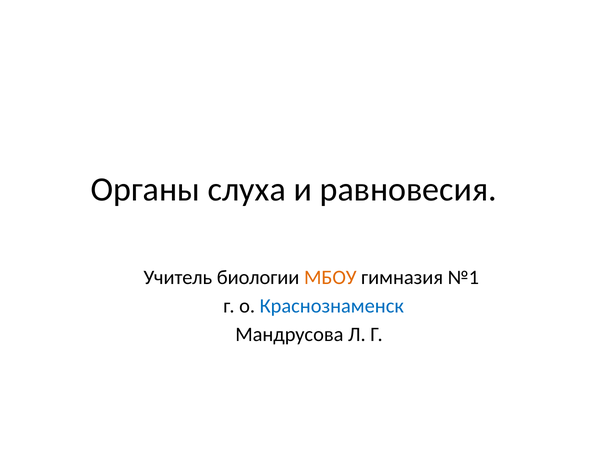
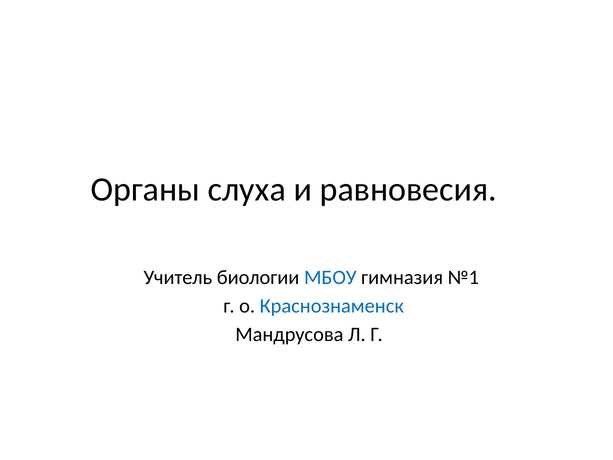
МБОУ colour: orange -> blue (330, 277)
